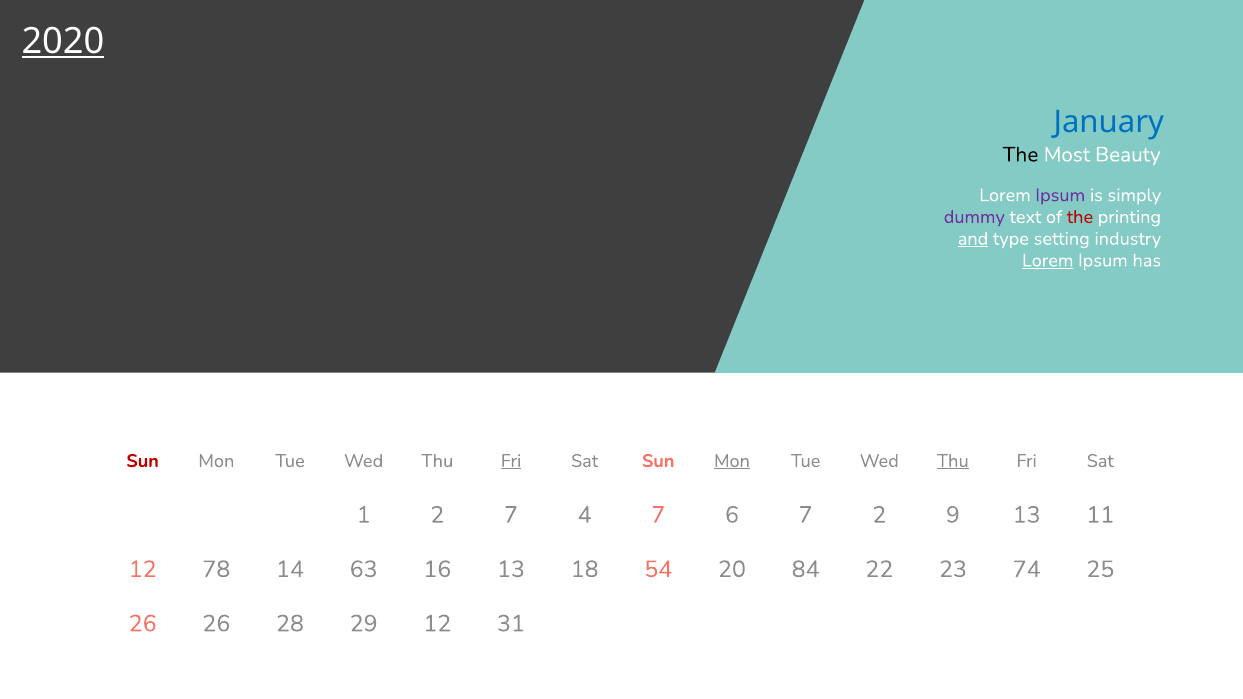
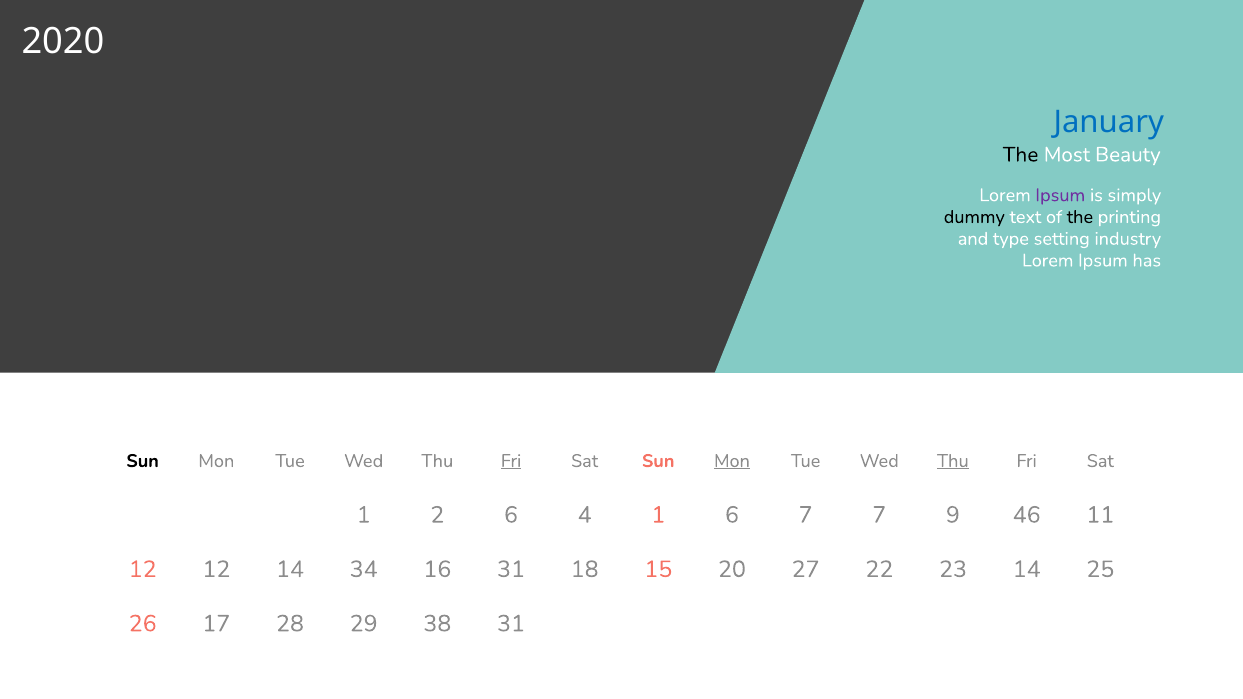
2020 underline: present -> none (63, 42)
dummy colour: purple -> black (974, 217)
the colour: red -> black (1080, 217)
and underline: present -> none (973, 239)
Lorem underline: present -> none (1048, 261)
Sun colour: red -> black (143, 461)
2 7: 7 -> 6 (511, 515)
4 7: 7 -> 1 (658, 515)
7 2: 2 -> 7 (879, 515)
9 13: 13 -> 46 (1027, 515)
12 78: 78 -> 12 (216, 569)
63: 63 -> 34 (364, 569)
16 13: 13 -> 31 (511, 569)
54: 54 -> 15 (658, 569)
84: 84 -> 27 (806, 569)
23 74: 74 -> 14 (1027, 569)
26 26: 26 -> 17 (216, 624)
29 12: 12 -> 38 (437, 624)
